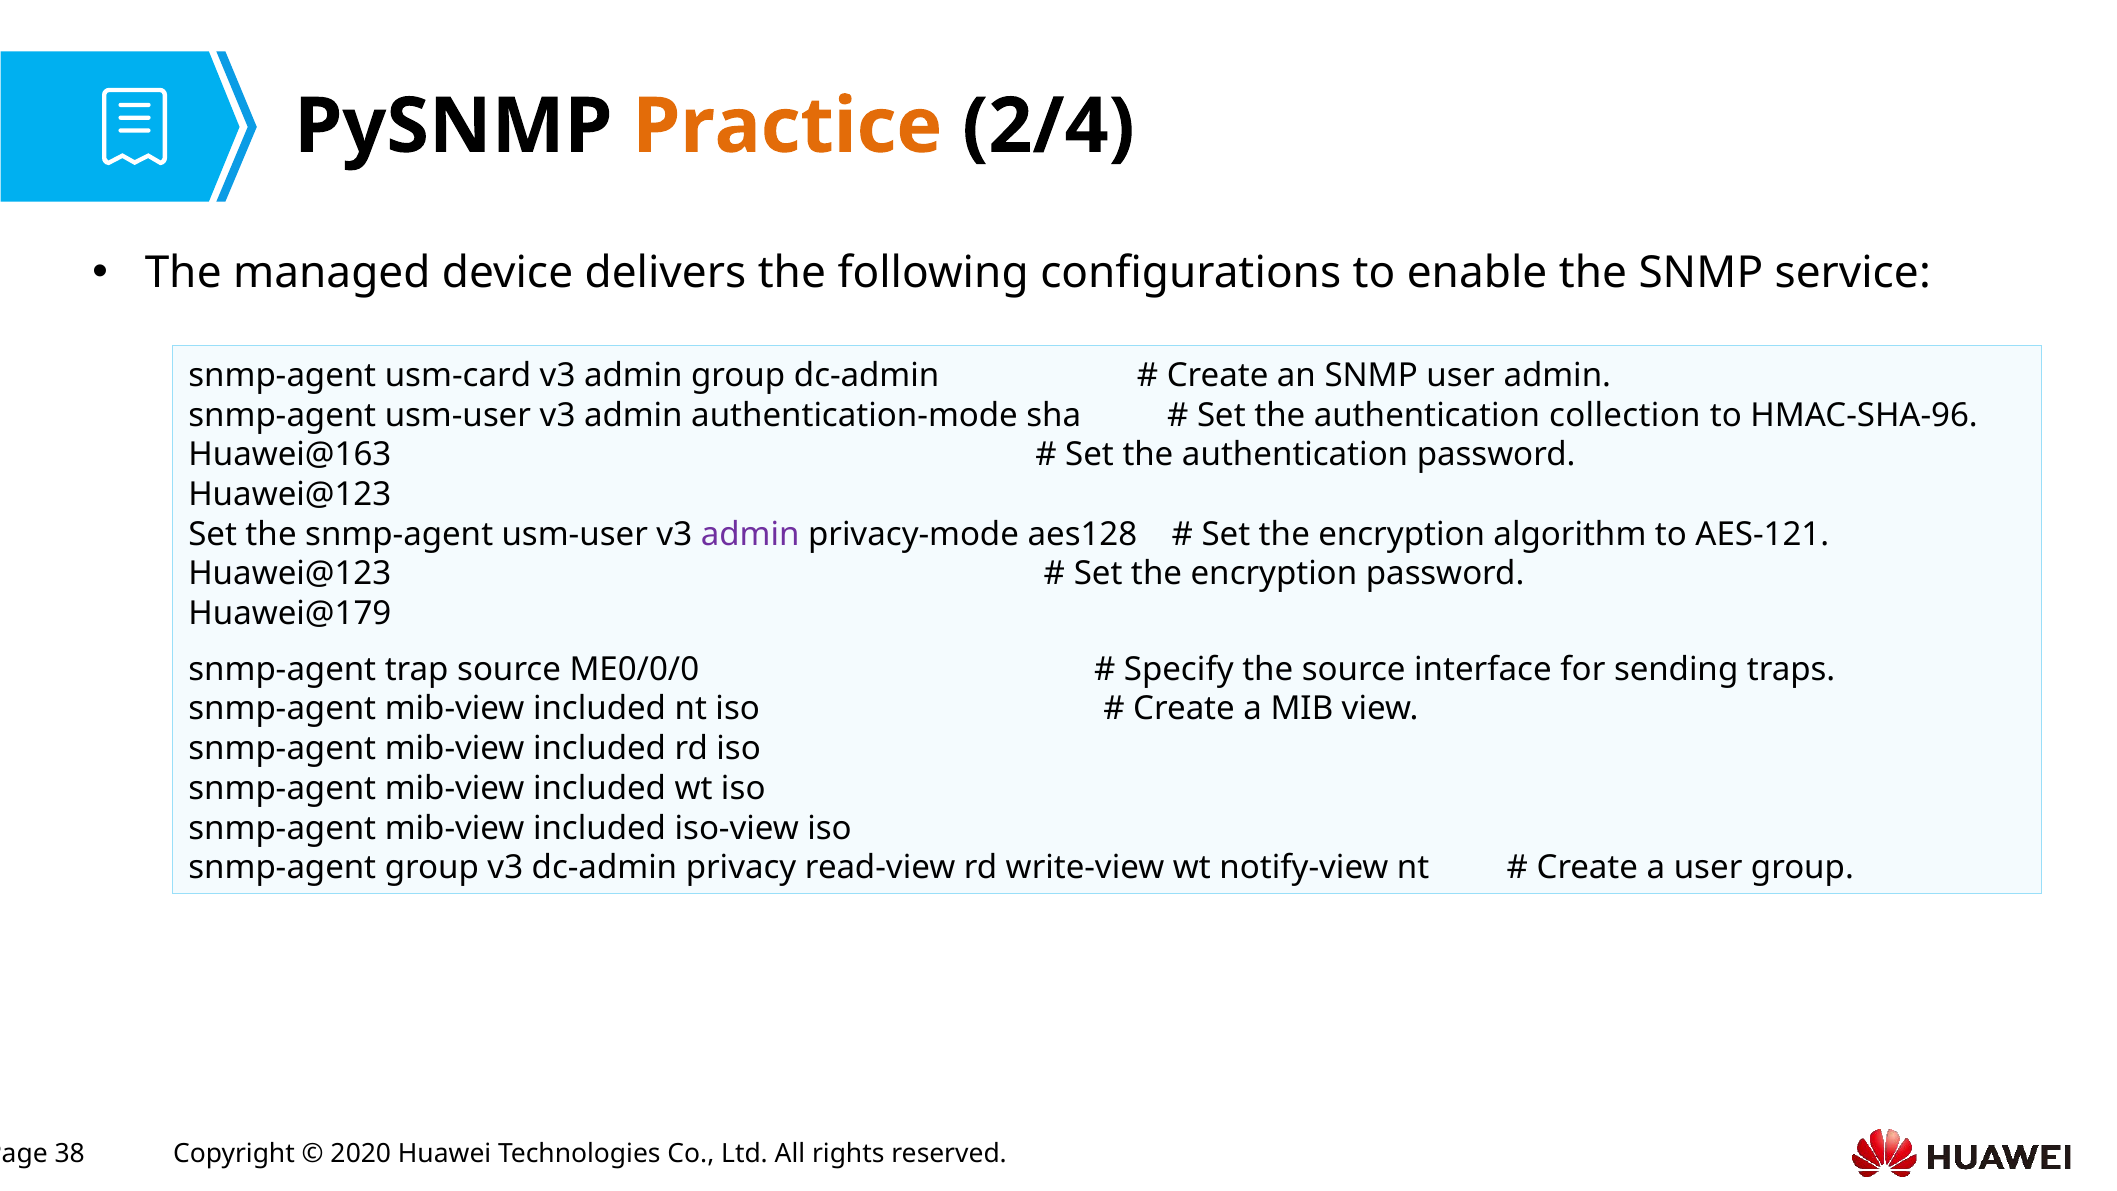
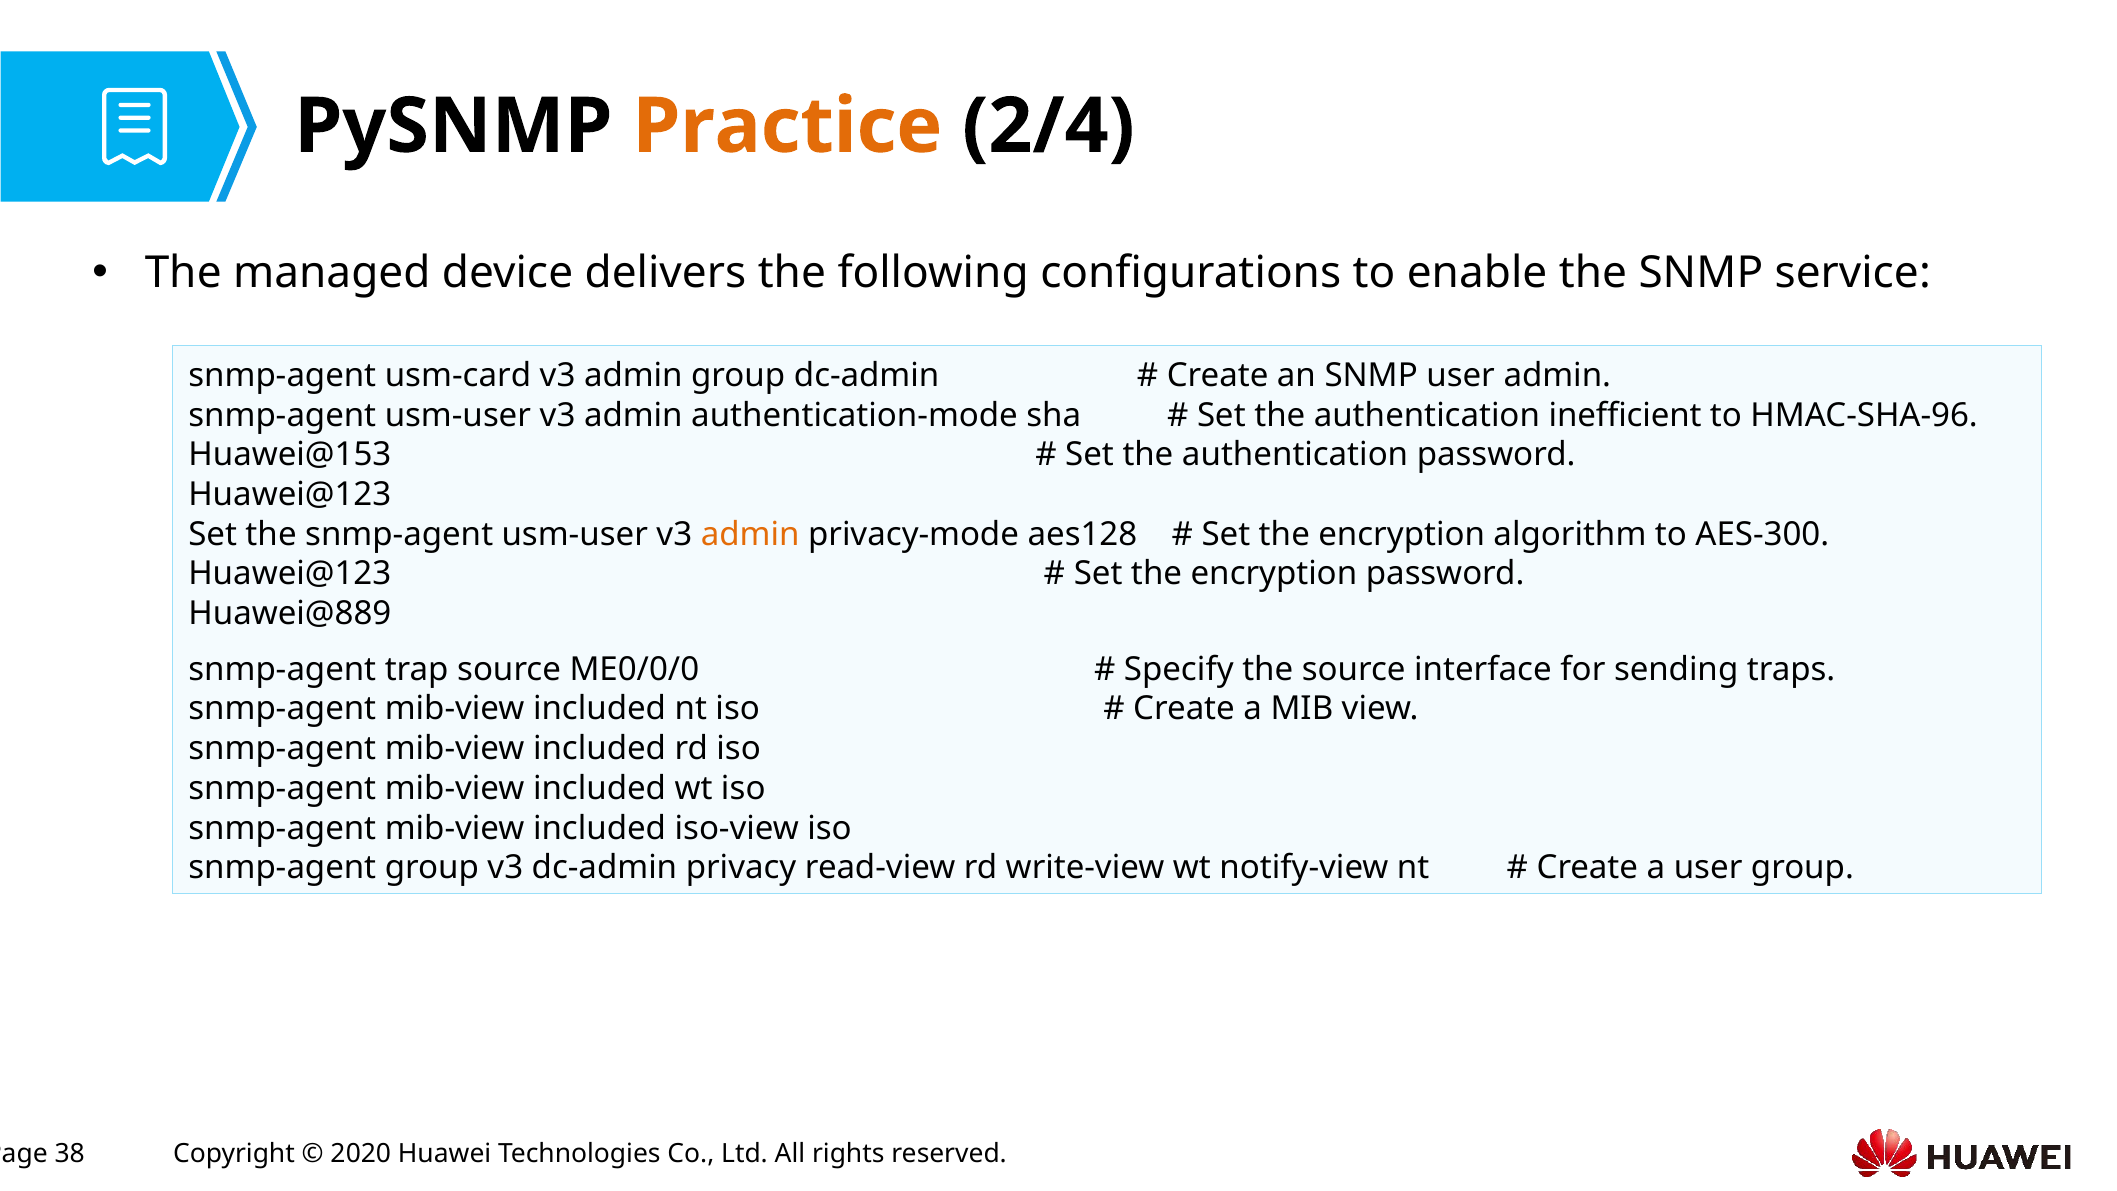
collection: collection -> inefficient (1625, 415)
Huawei@163: Huawei@163 -> Huawei@153 (290, 455)
admin colour: purple -> orange (750, 534)
AES-121: AES-121 -> AES-300 (1762, 534)
Huawei@179: Huawei@179 -> Huawei@889 (290, 614)
